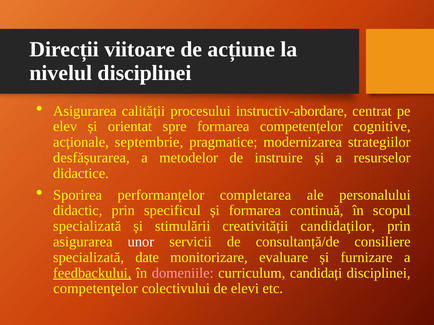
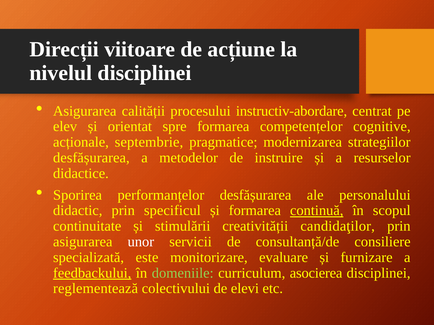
performanțelor completarea: completarea -> desfășurarea (256, 195)
continuă underline: none -> present (317, 211)
specializată: specializată -> continuitate (87, 226)
date: date -> este (147, 258)
domeniile colour: pink -> light green (183, 273)
candidați: candidați -> asocierea (316, 273)
competenţelor: competenţelor -> reglementează (96, 289)
